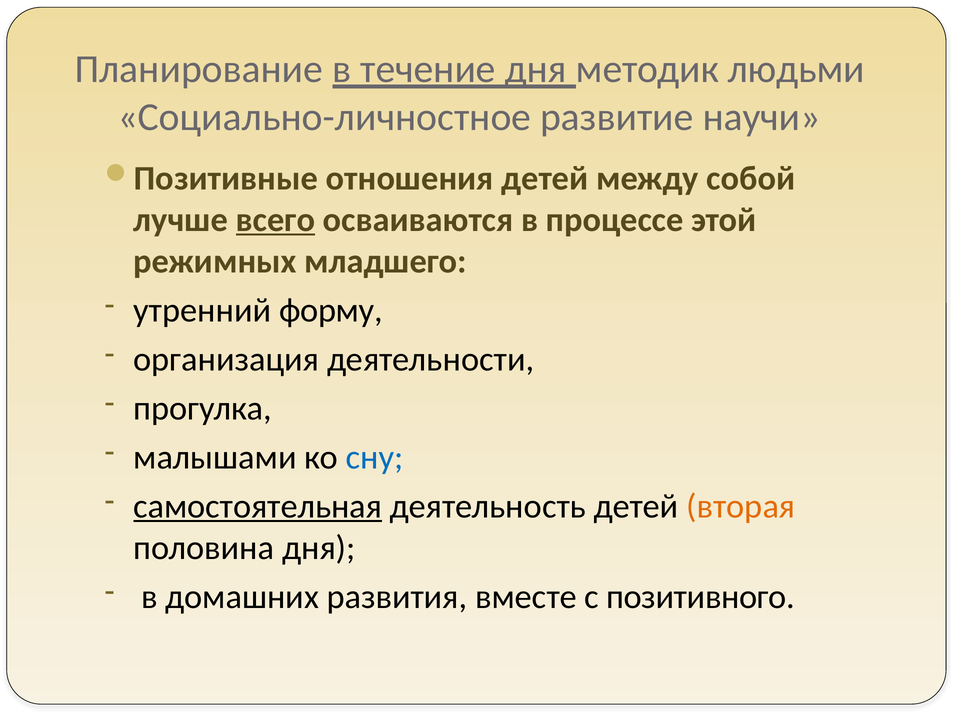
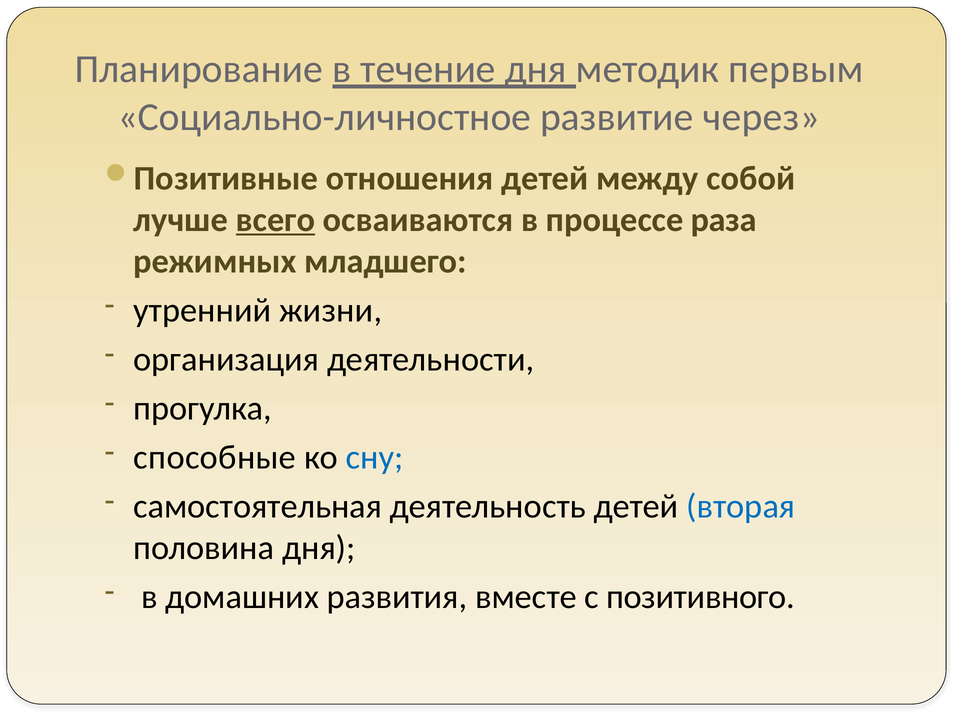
людьми: людьми -> первым (796, 69)
научи: научи -> через (761, 117)
этой: этой -> раза (724, 220)
форму: форму -> жизни (331, 311)
малышами: малышами -> способные (215, 458)
самостоятельная underline: present -> none (258, 507)
вторая colour: orange -> blue (741, 507)
